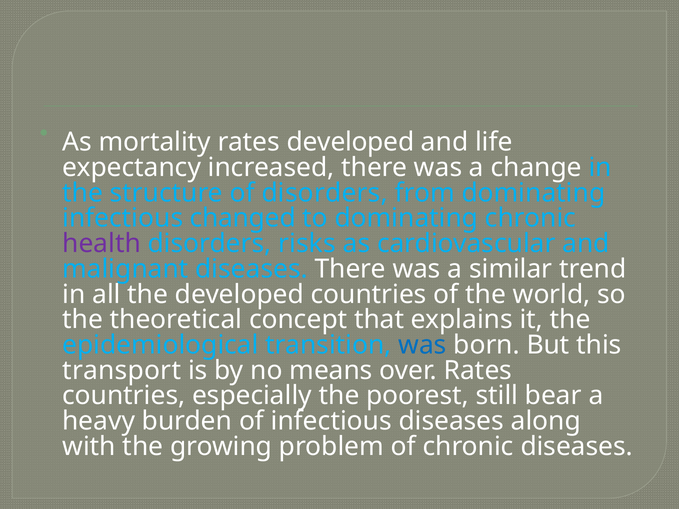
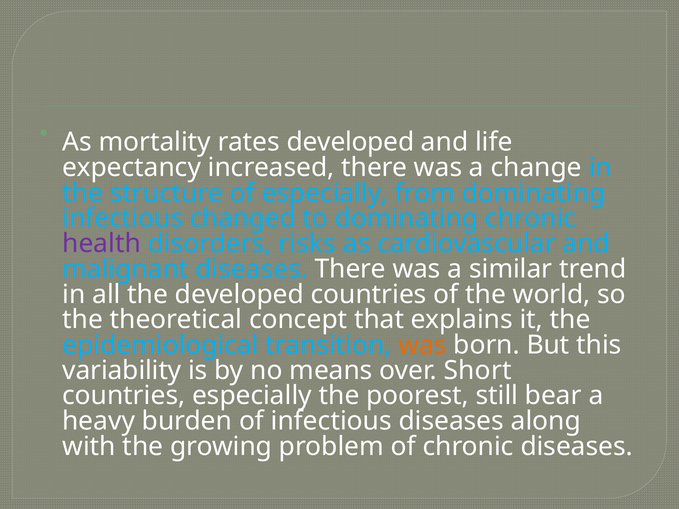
of disorders: disorders -> especially (325, 193)
was colour: blue -> orange (422, 345)
transport: transport -> variability (122, 371)
over Rates: Rates -> Short (478, 371)
